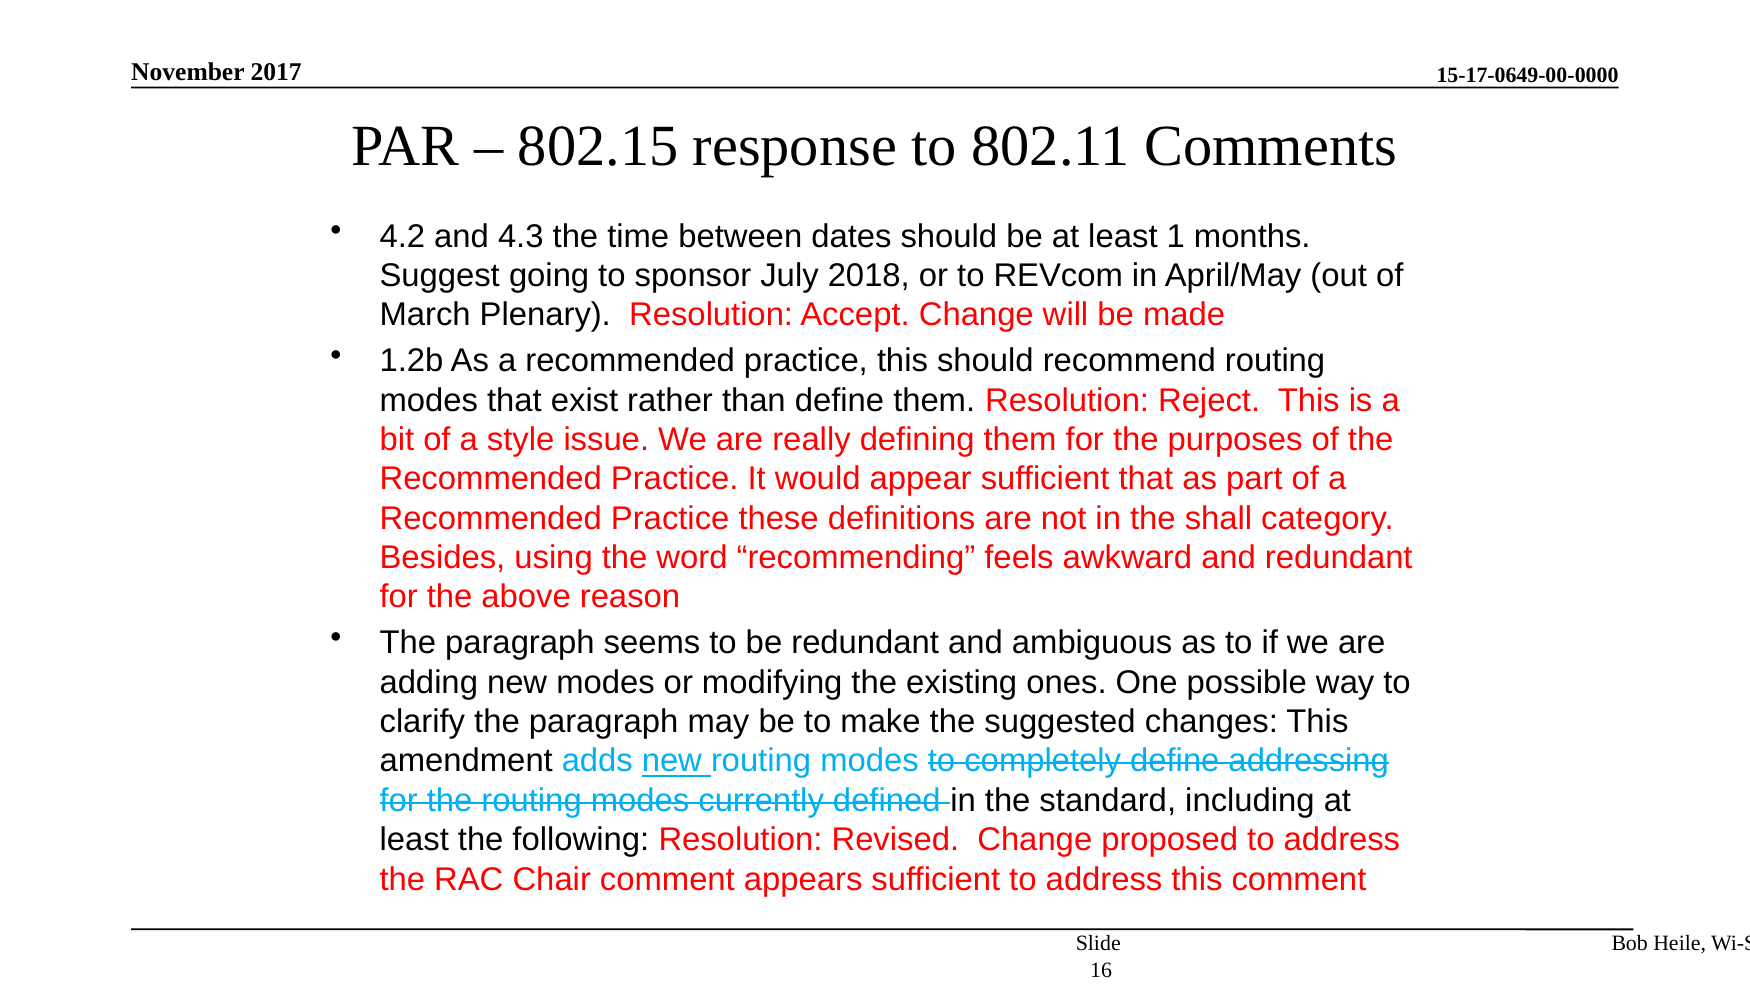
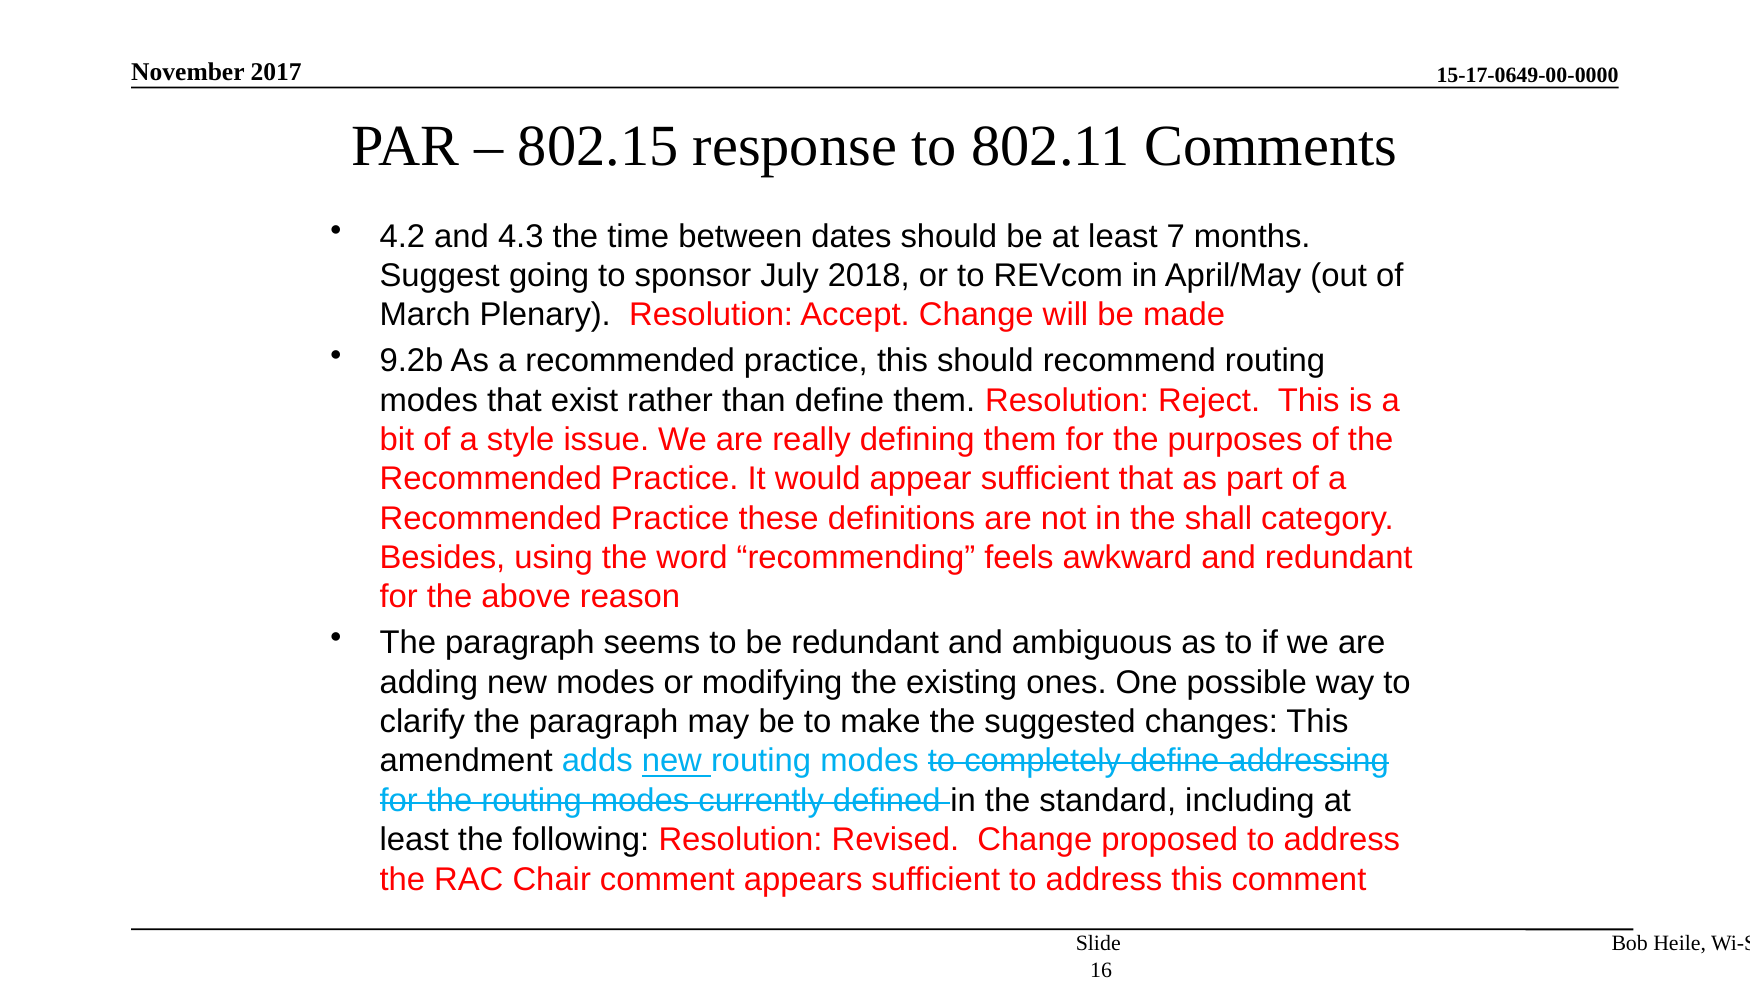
1: 1 -> 7 (1176, 236)
1.2b: 1.2b -> 9.2b (412, 361)
